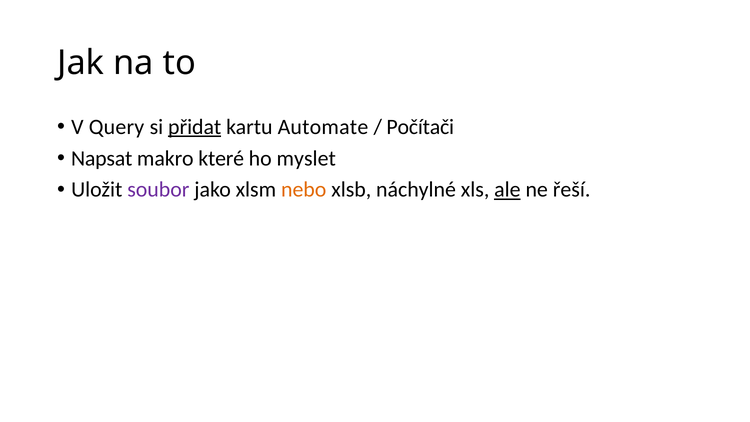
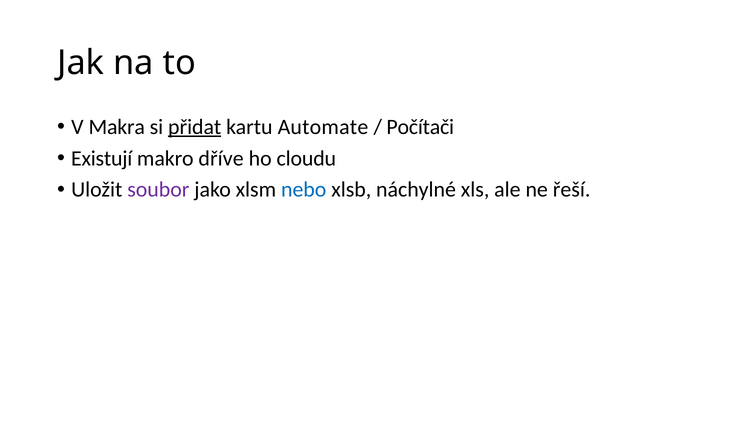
Query: Query -> Makra (117, 127)
Napsat: Napsat -> Existují (102, 158)
které: které -> dříve (221, 158)
myslet: myslet -> cloudu (306, 158)
nebo colour: orange -> blue (304, 190)
ale underline: present -> none (507, 190)
